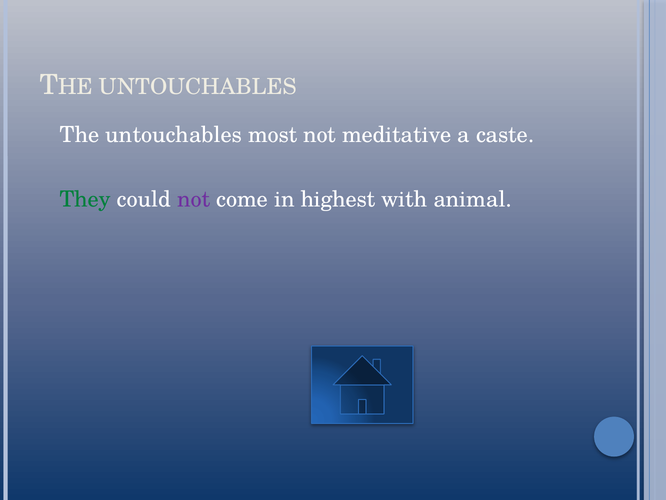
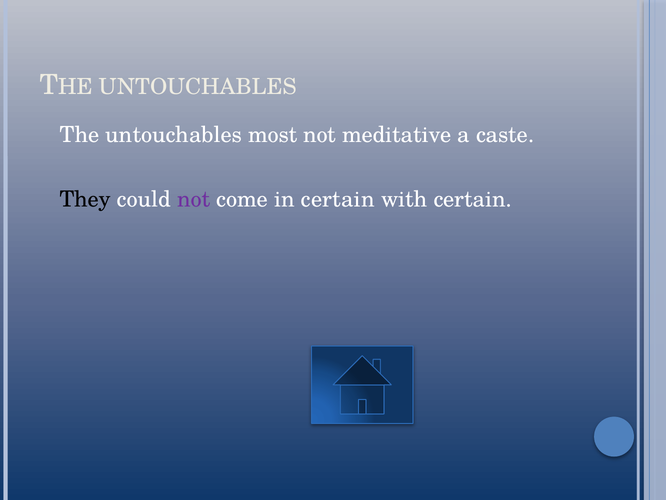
They colour: green -> black (85, 199)
in highest: highest -> certain (338, 199)
with animal: animal -> certain (473, 199)
